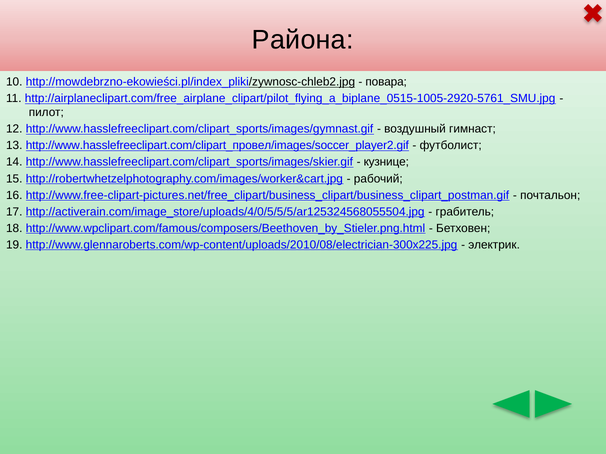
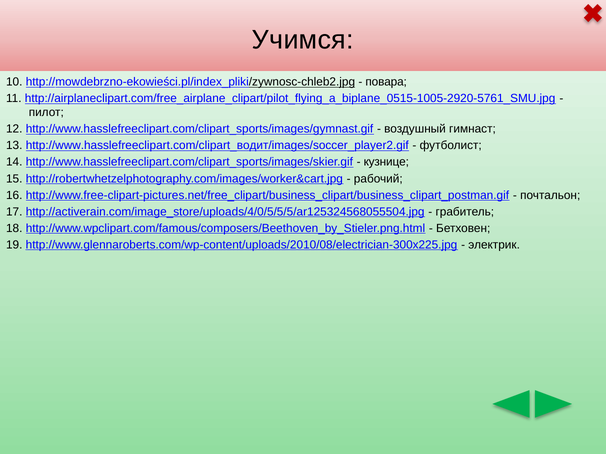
Района: Района -> Учимся (303, 40)
http://www.hasslefreeclipart.com/clipart_провел/images/soccer_player2.gif: http://www.hasslefreeclipart.com/clipart_провел/images/soccer_player2.gif -> http://www.hasslefreeclipart.com/clipart_водит/images/soccer_player2.gif (217, 146)
